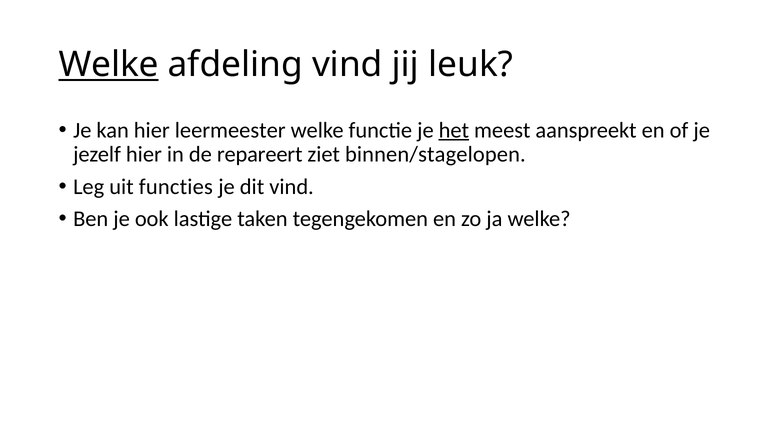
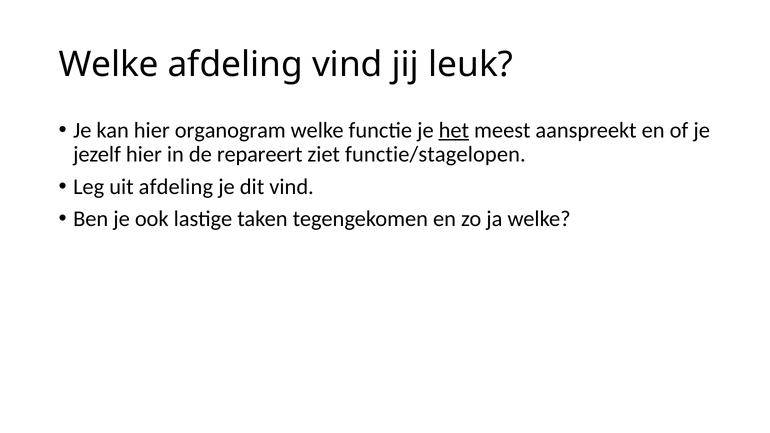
Welke underline: present -> none (109, 65)
leermeester: leermeester -> organogram (230, 130)
binnen/stagelopen: binnen/stagelopen -> functie/stagelopen (435, 154)
uit functies: functies -> afdeling (176, 187)
